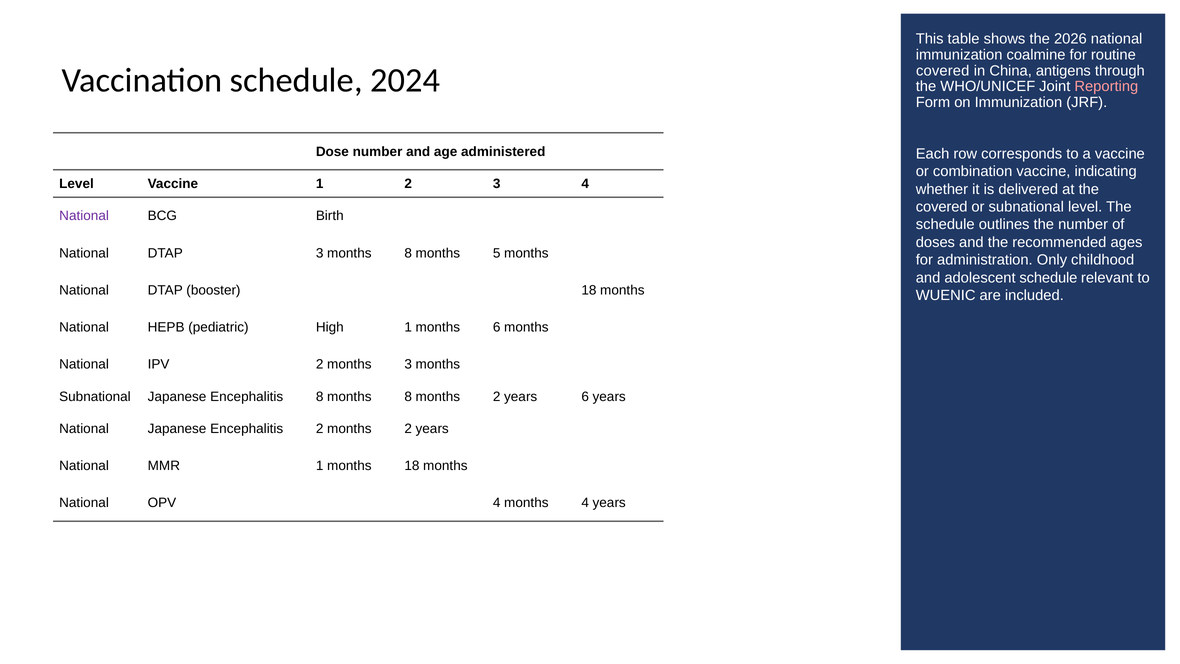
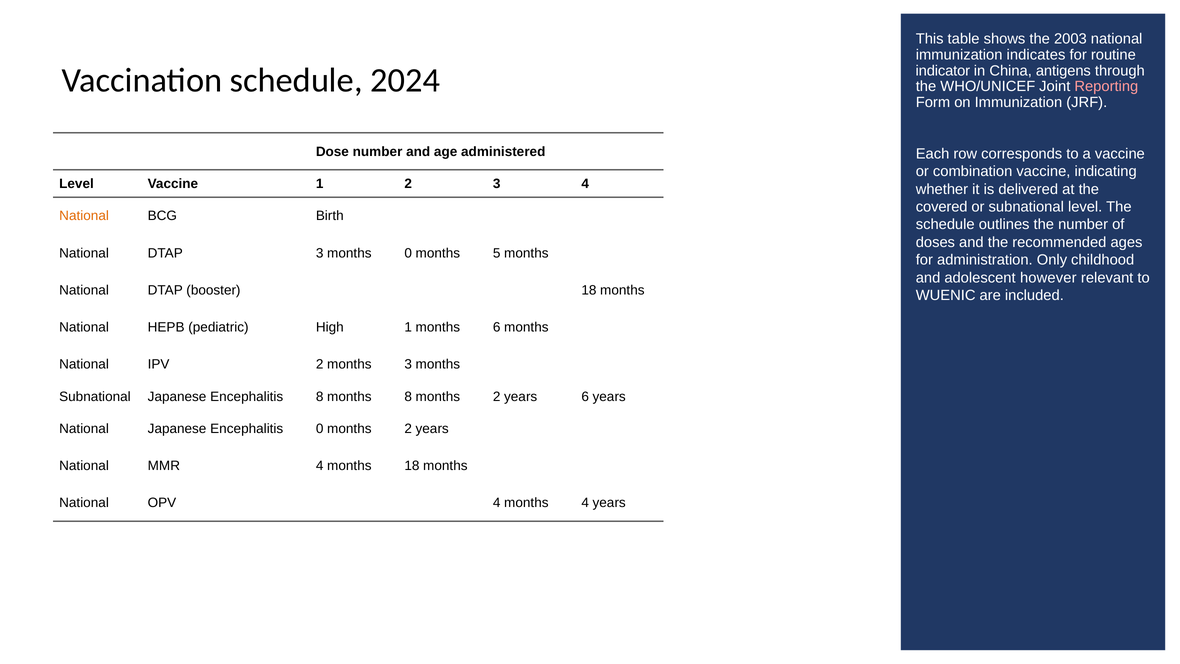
2026: 2026 -> 2003 (1070, 39)
coalmine: coalmine -> indicates (1036, 55)
covered: covered -> indicator (943, 71)
National colour: purple -> orange (84, 216)
3 months 8: 8 -> 0 (408, 253)
adolescent schedule: schedule -> however (1048, 278)
Encephalitis 2: 2 -> 0 (320, 429)
MMR 1: 1 -> 4 (320, 466)
